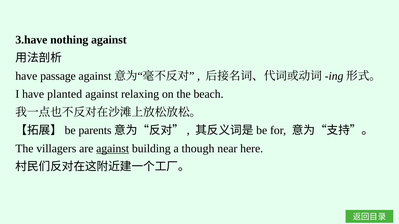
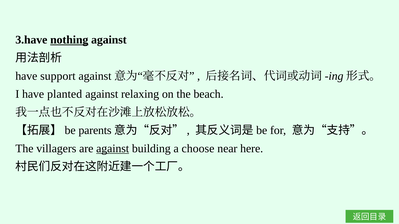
nothing underline: none -> present (69, 40)
passage: passage -> support (58, 76)
though: though -> choose (198, 149)
